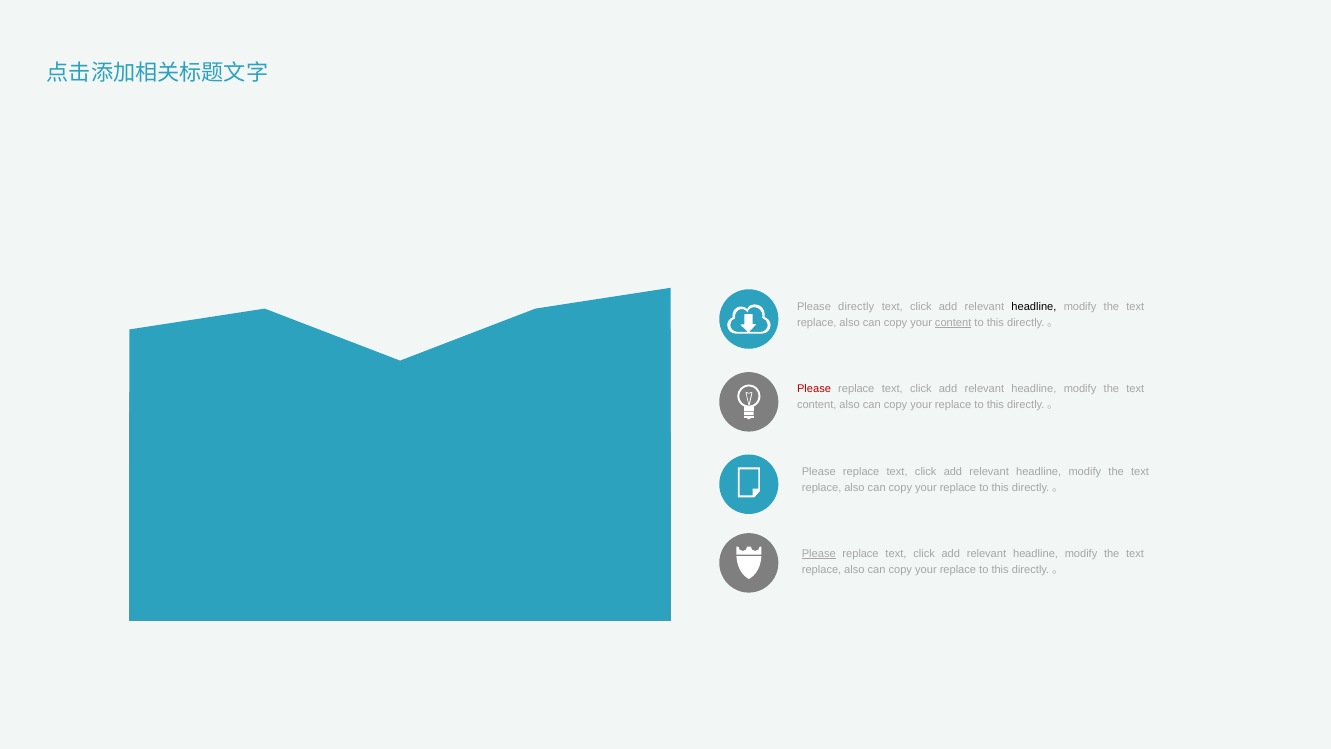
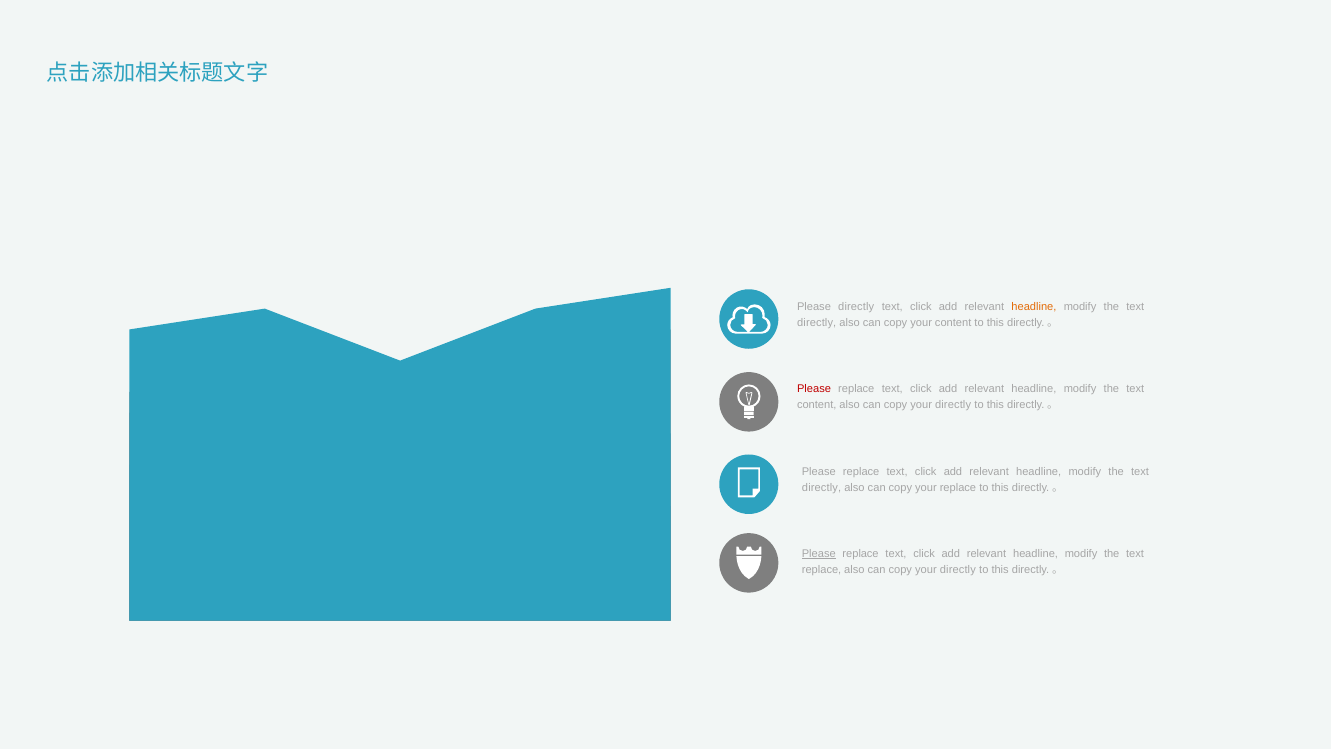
headline colour: black -> orange (1034, 307)
replace: replace -> directly (817, 323)
content underline: present -> none (953, 323)
replace: replace -> directly (953, 405)
replace: replace -> directly (822, 487)
replace: replace -> directly (958, 570)
